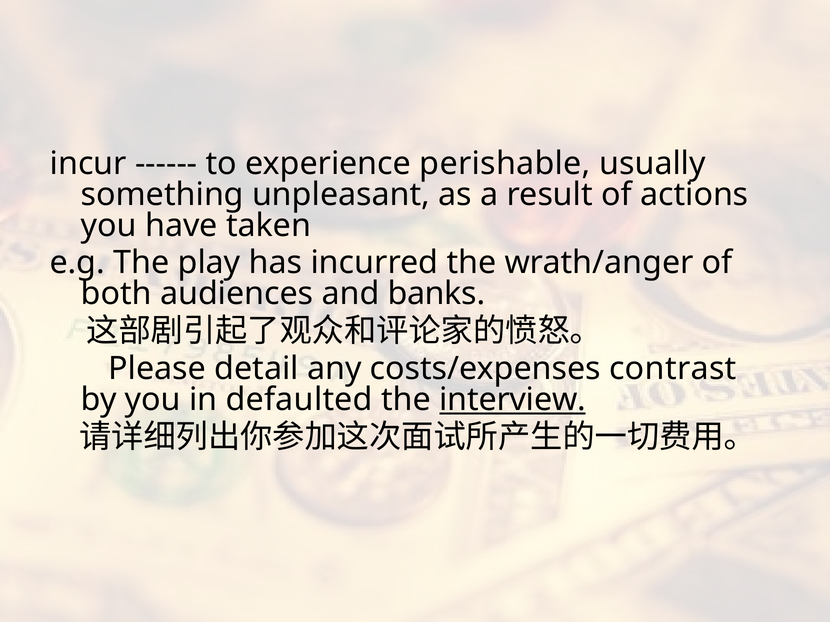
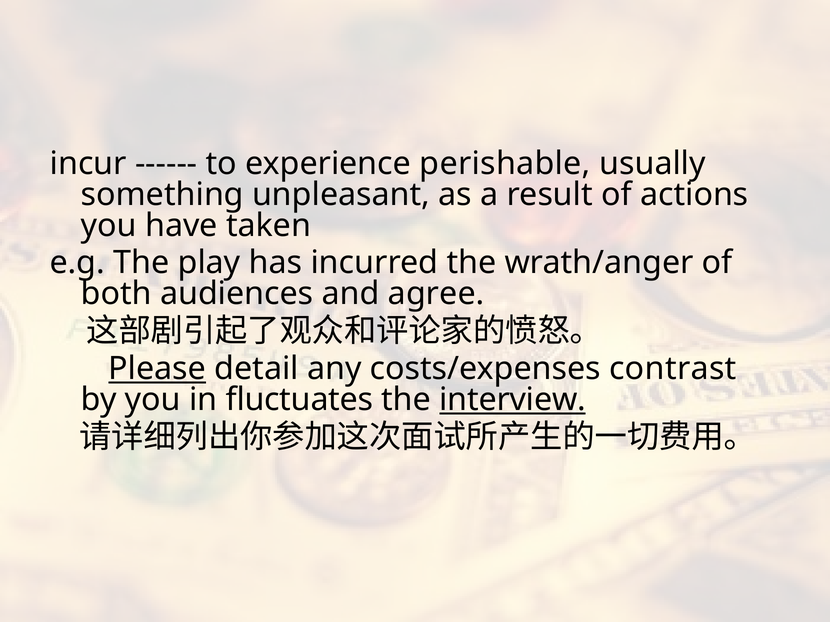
banks: banks -> agree (436, 294)
Please underline: none -> present (157, 369)
defaulted: defaulted -> fluctuates (299, 400)
